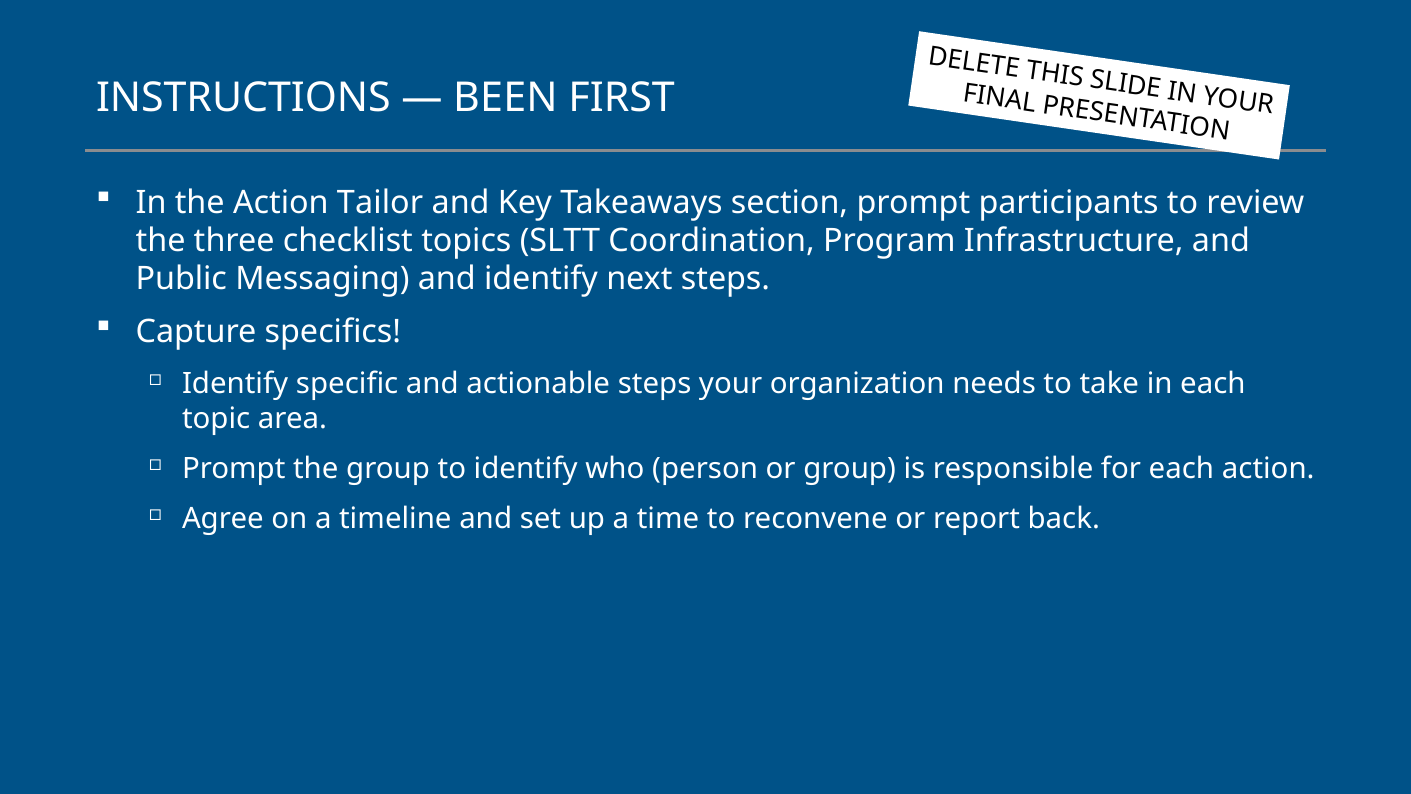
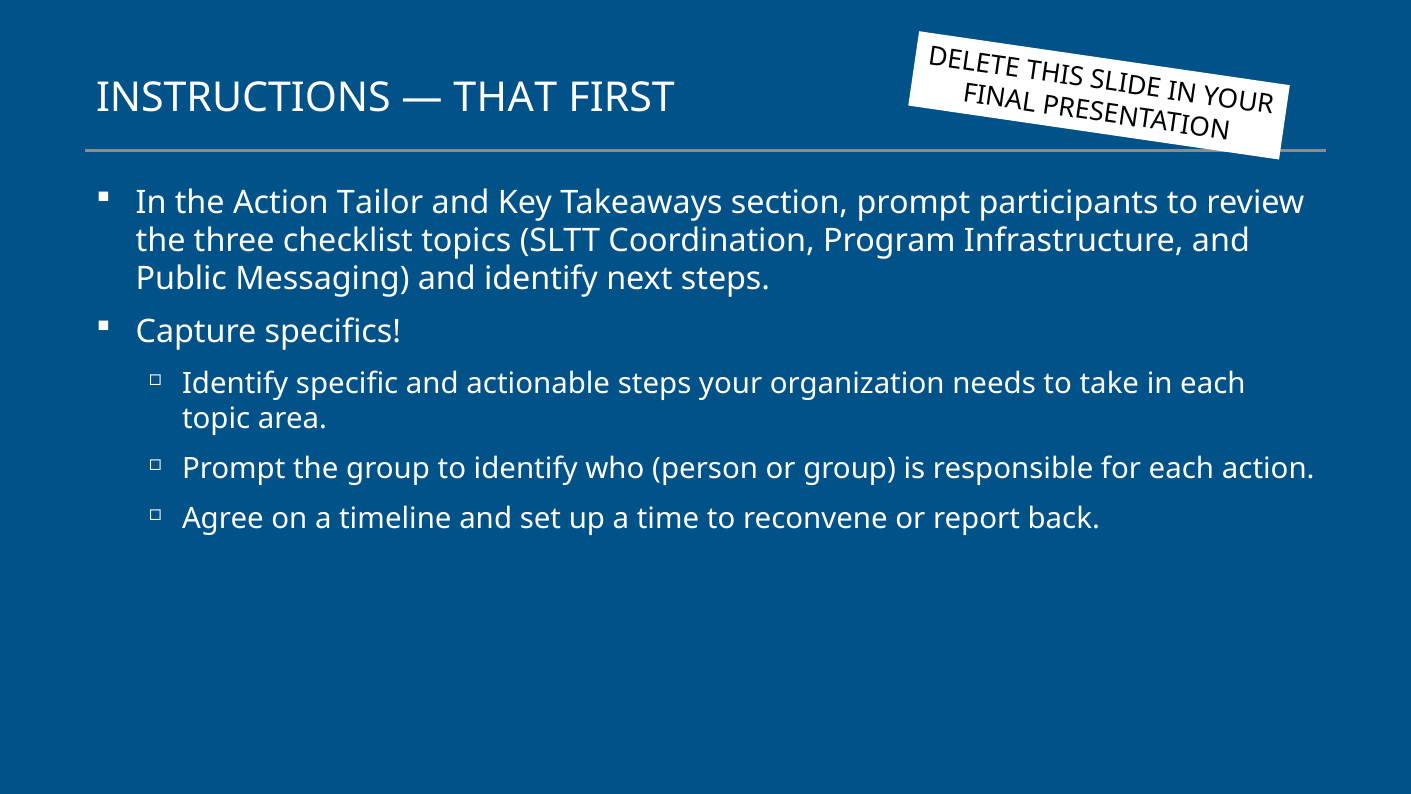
BEEN: BEEN -> THAT (505, 98)
